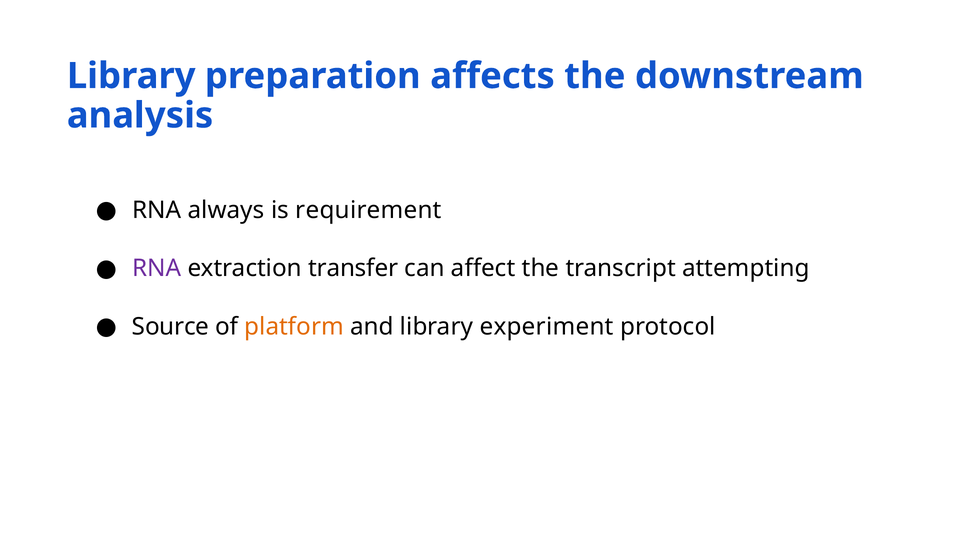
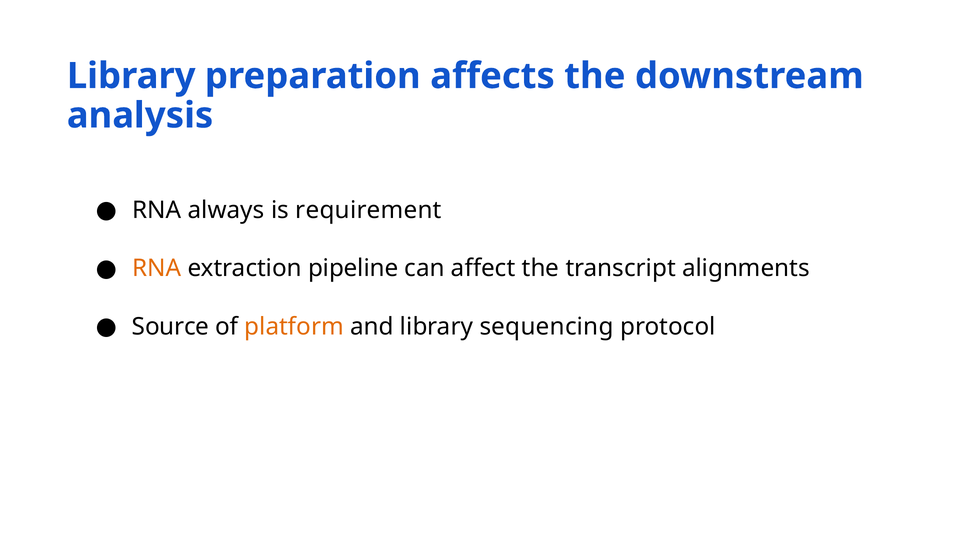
RNA colour: purple -> orange (157, 268)
transfer: transfer -> pipeline (353, 268)
attempting: attempting -> alignments (746, 268)
experiment: experiment -> sequencing (547, 327)
